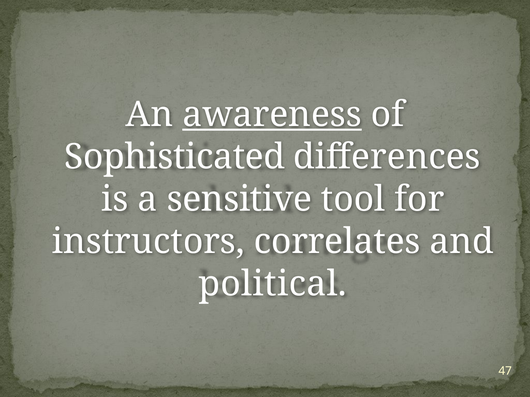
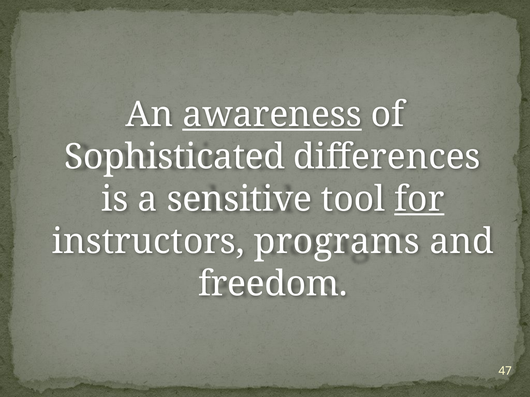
for underline: none -> present (419, 199)
correlates: correlates -> programs (337, 242)
political: political -> freedom (273, 284)
